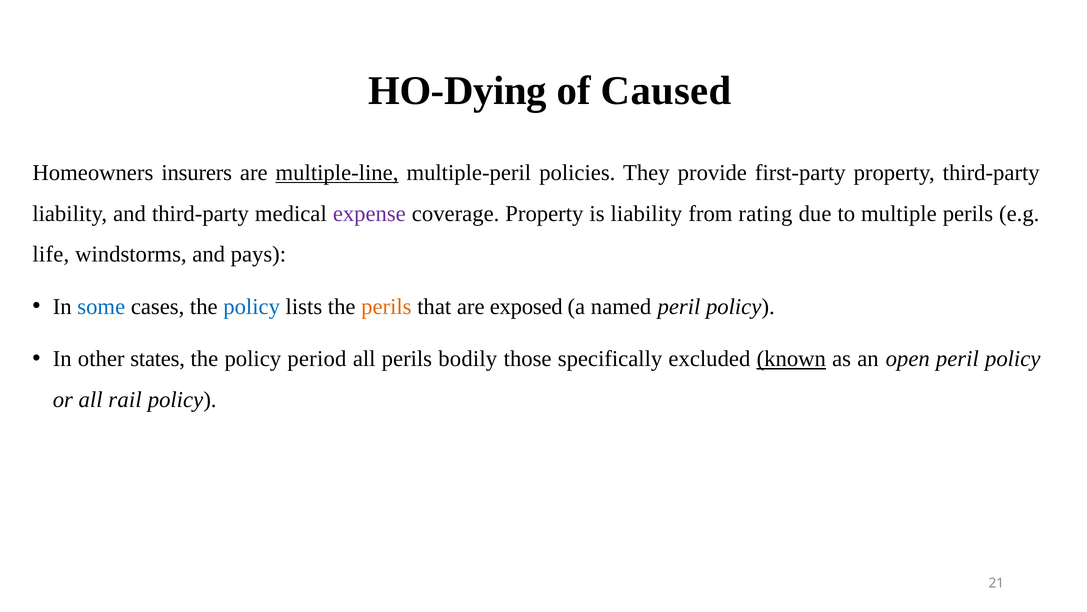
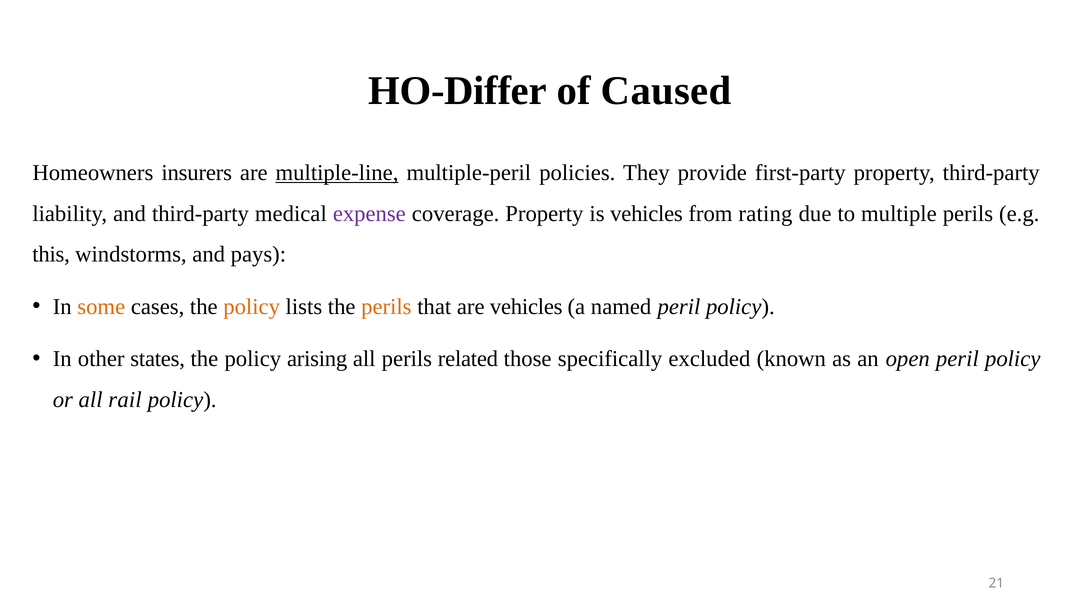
HO-Dying: HO-Dying -> HO-Differ (458, 91)
is liability: liability -> vehicles (647, 213)
life: life -> this (51, 254)
some colour: blue -> orange (101, 306)
policy colour: blue -> orange (252, 306)
are exposed: exposed -> vehicles (526, 306)
period: period -> arising (317, 359)
bodily: bodily -> related (468, 359)
known underline: present -> none (791, 359)
